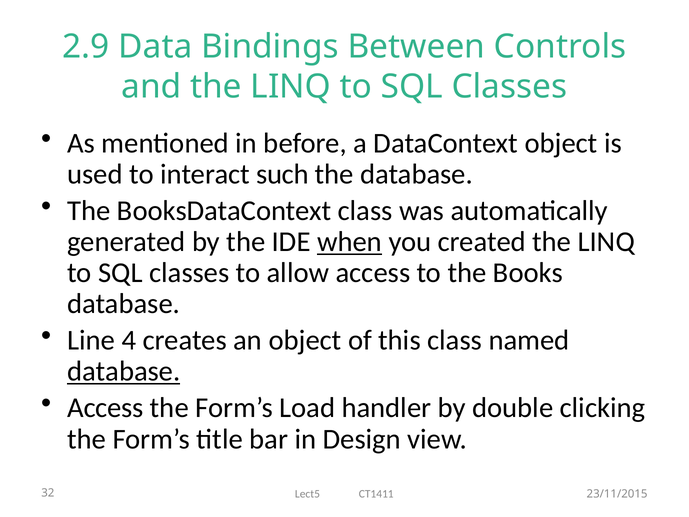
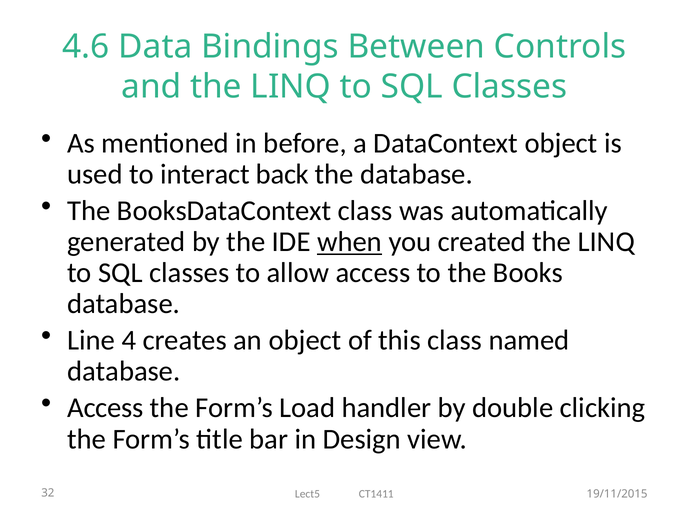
2.9: 2.9 -> 4.6 (86, 47)
such: such -> back (282, 174)
database underline: present -> none (124, 371)
23/11/2015: 23/11/2015 -> 19/11/2015 (617, 493)
